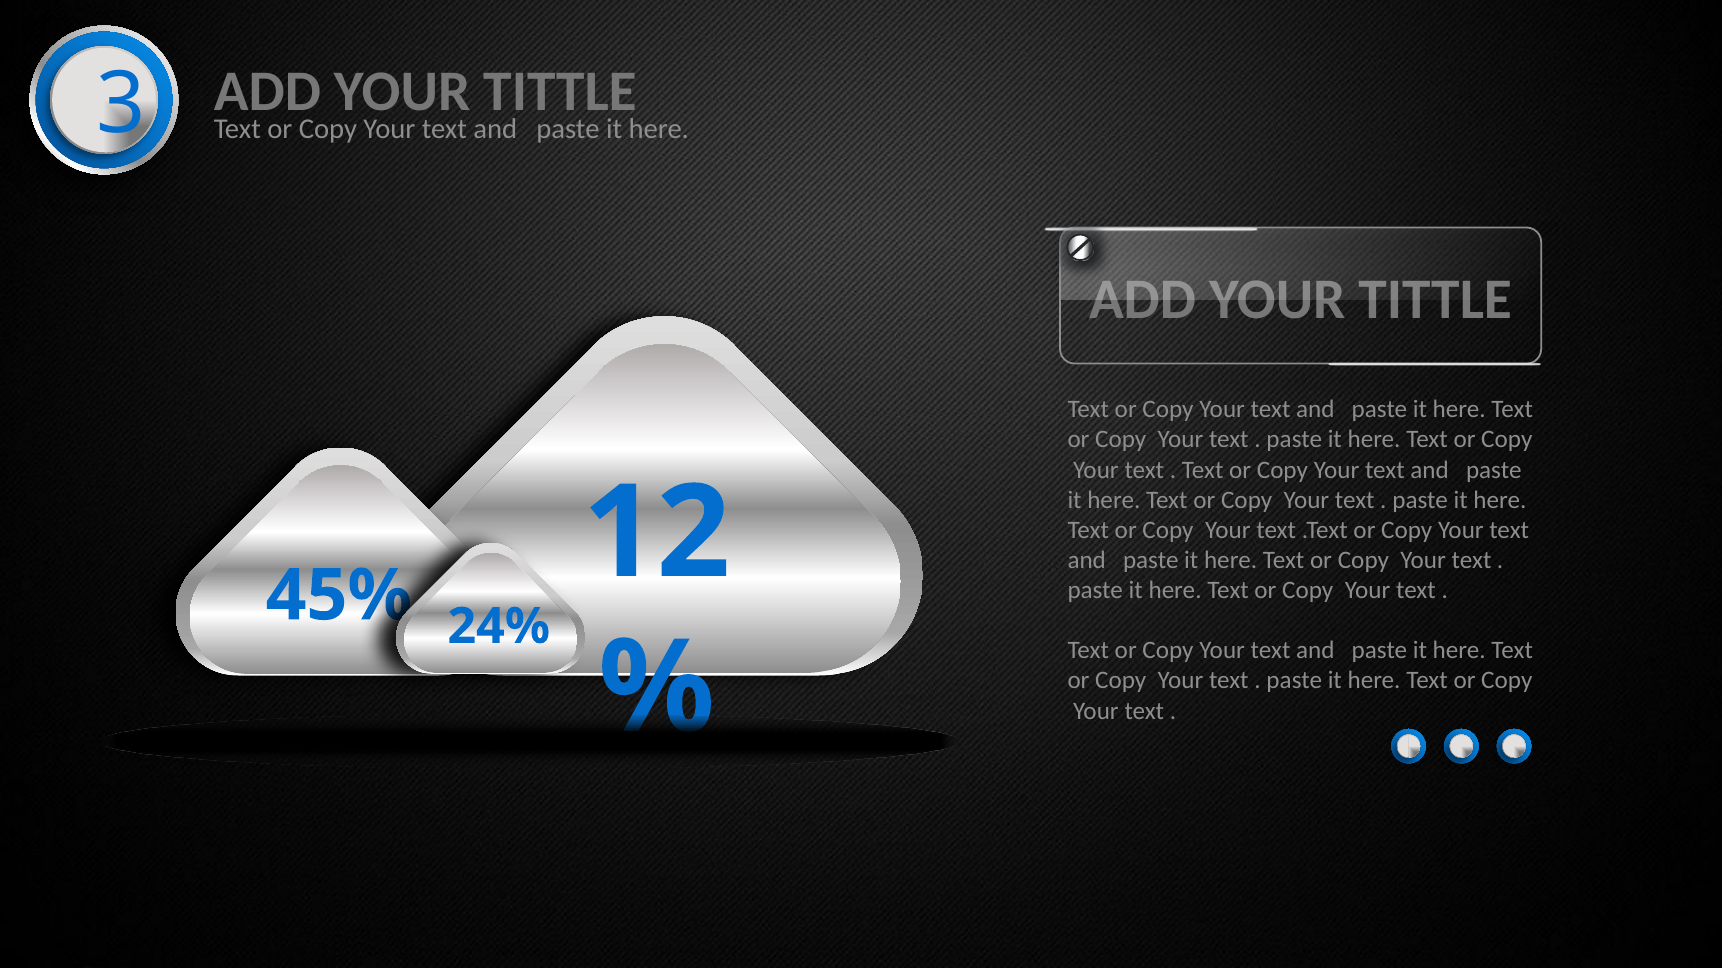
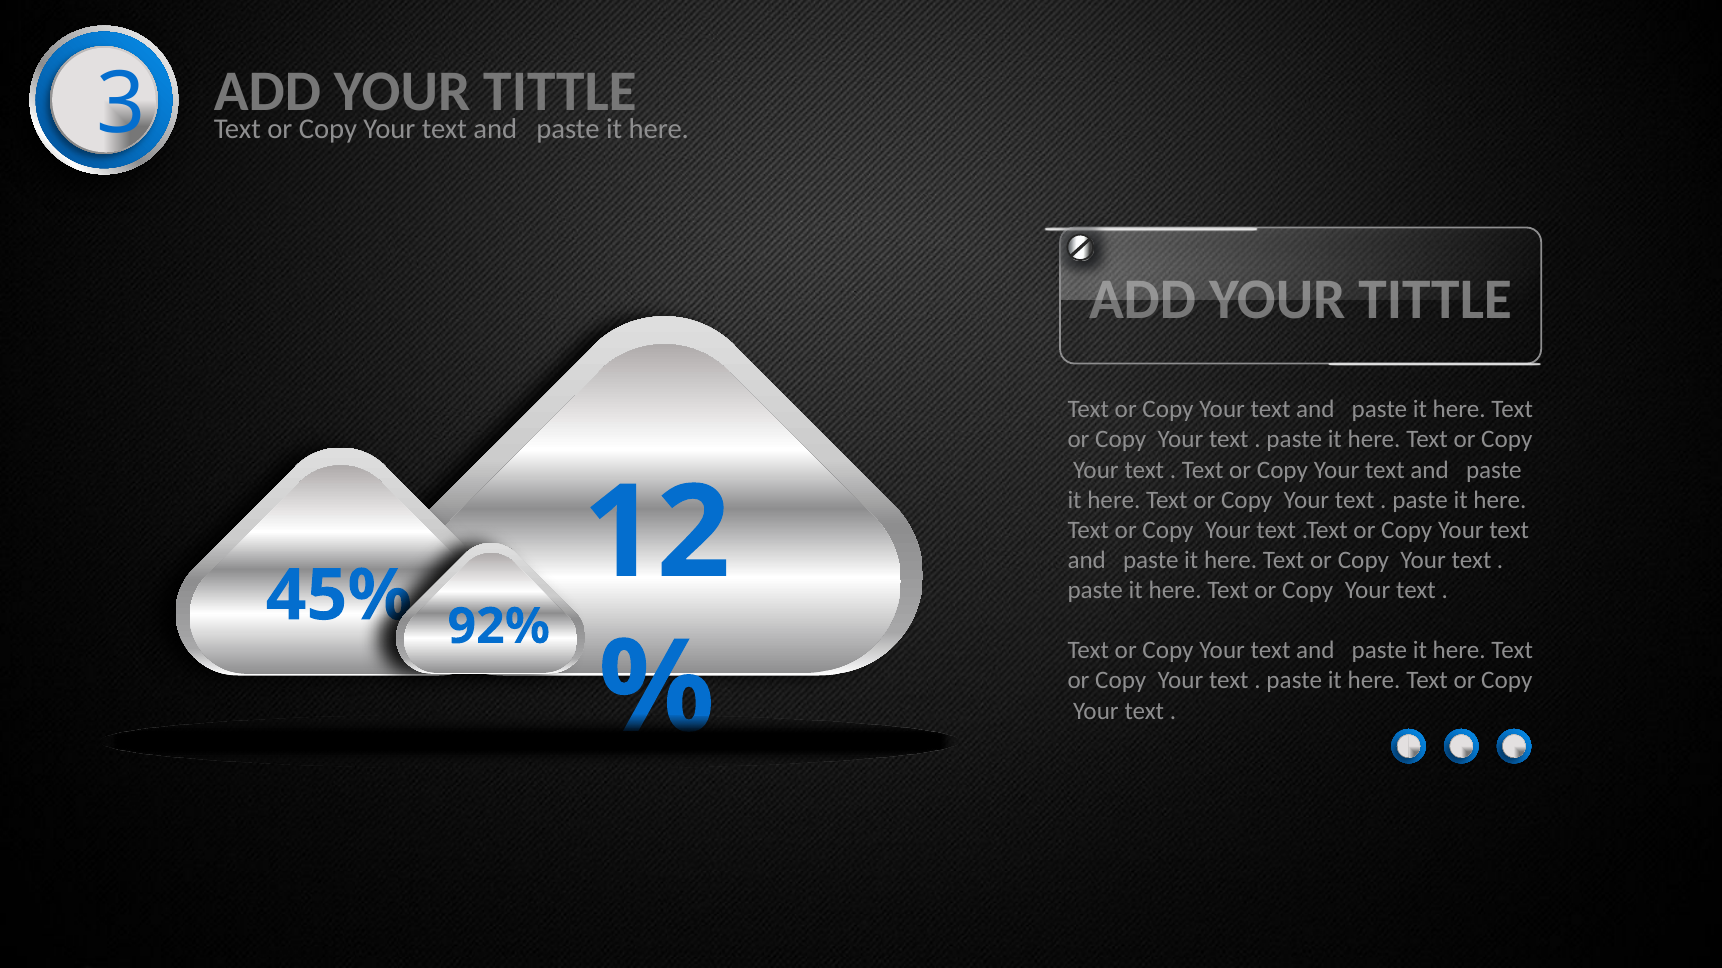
24%: 24% -> 92% (499, 627)
